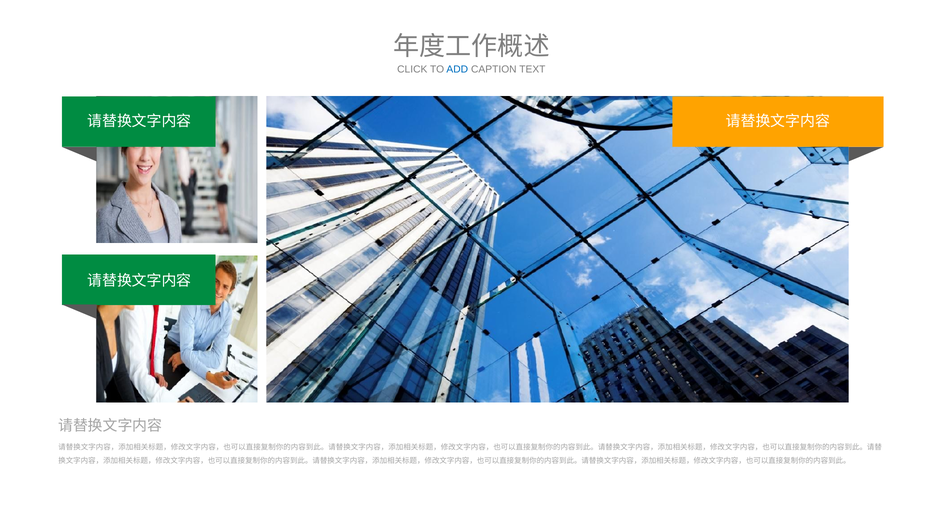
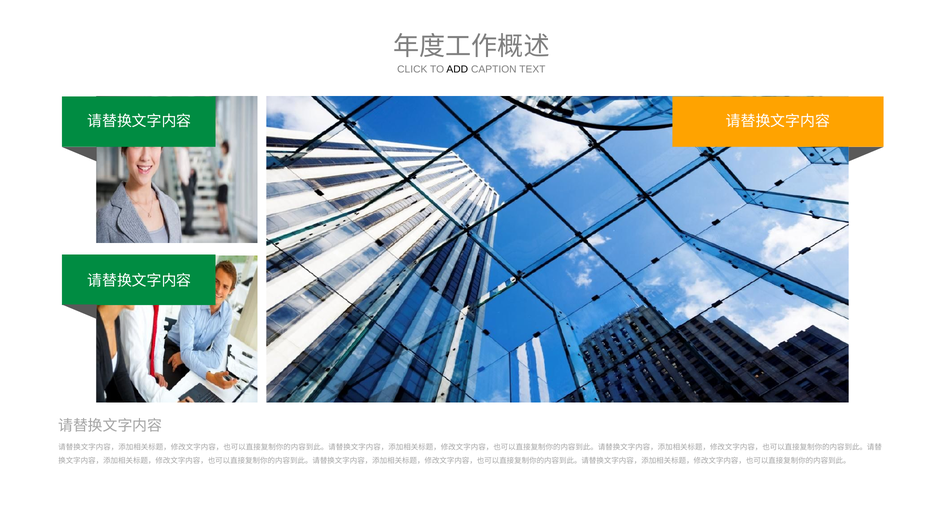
ADD colour: blue -> black (457, 69)
